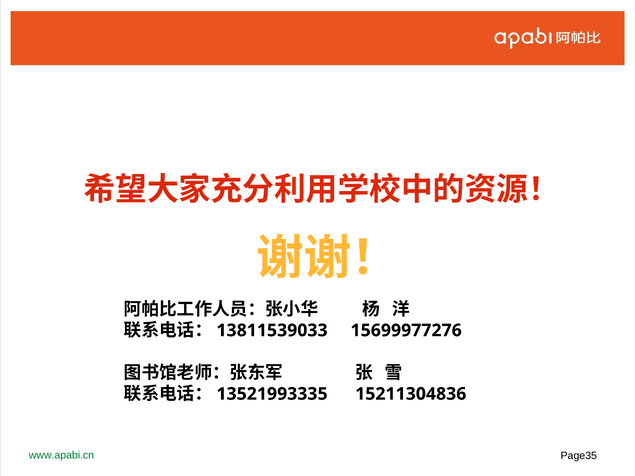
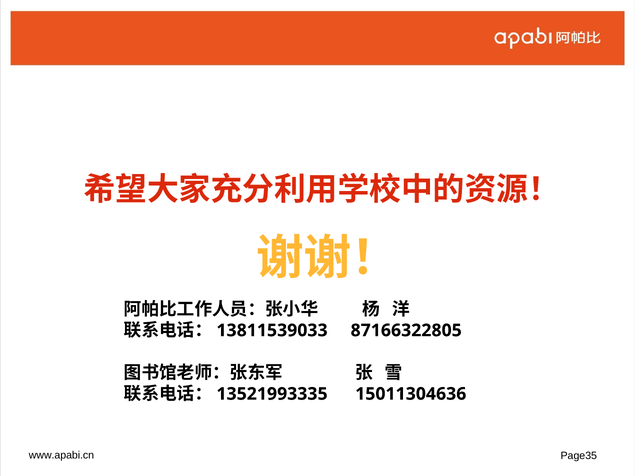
15699977276: 15699977276 -> 87166322805 (406, 331)
15211304836: 15211304836 -> 15011304636 (411, 394)
www.apabi.cn colour: green -> black (61, 455)
